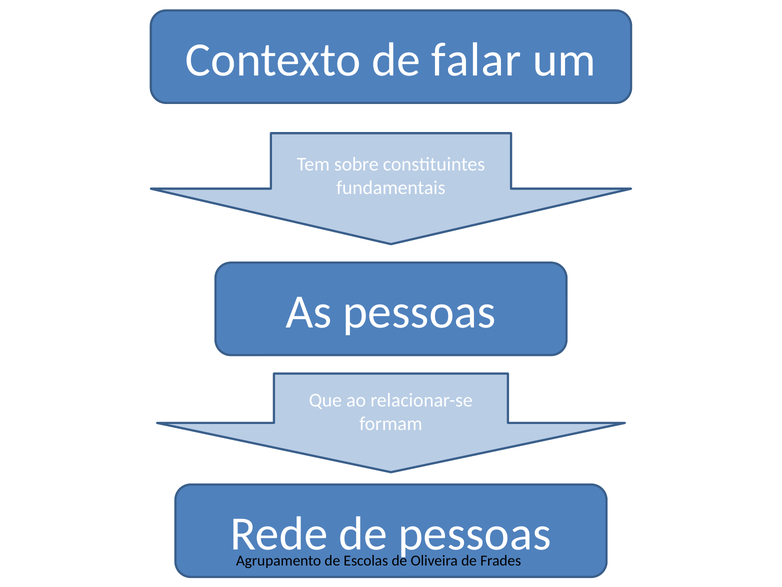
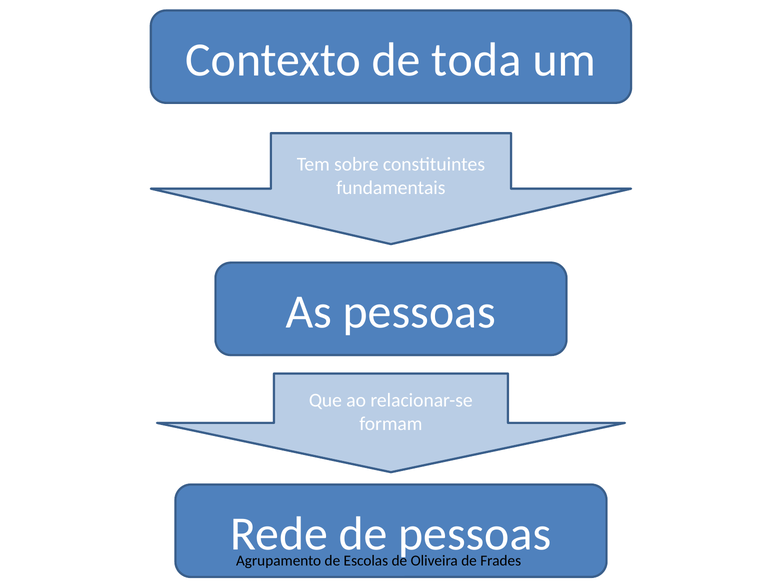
falar: falar -> toda (476, 60)
